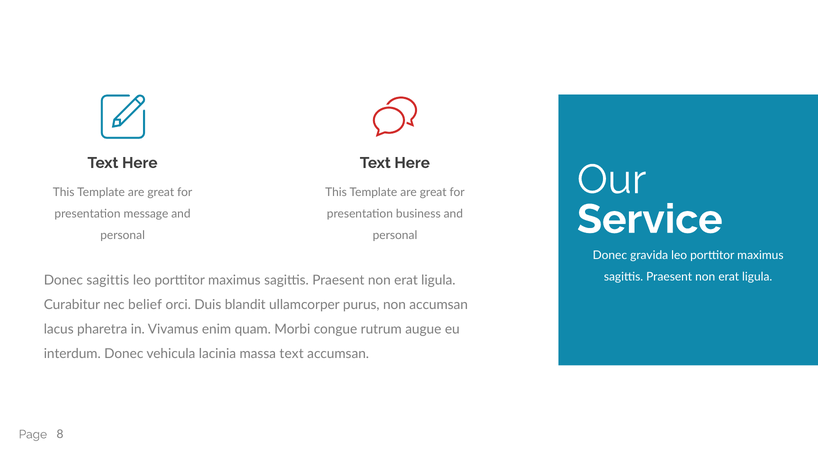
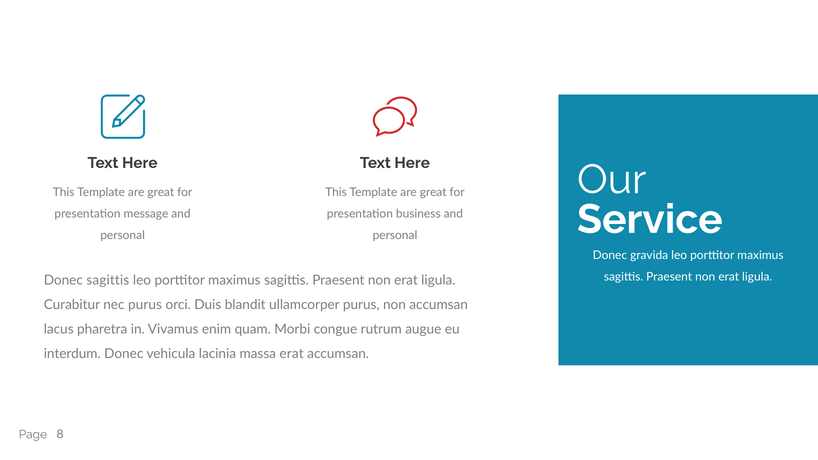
nec belief: belief -> purus (145, 305)
massa text: text -> erat (292, 354)
